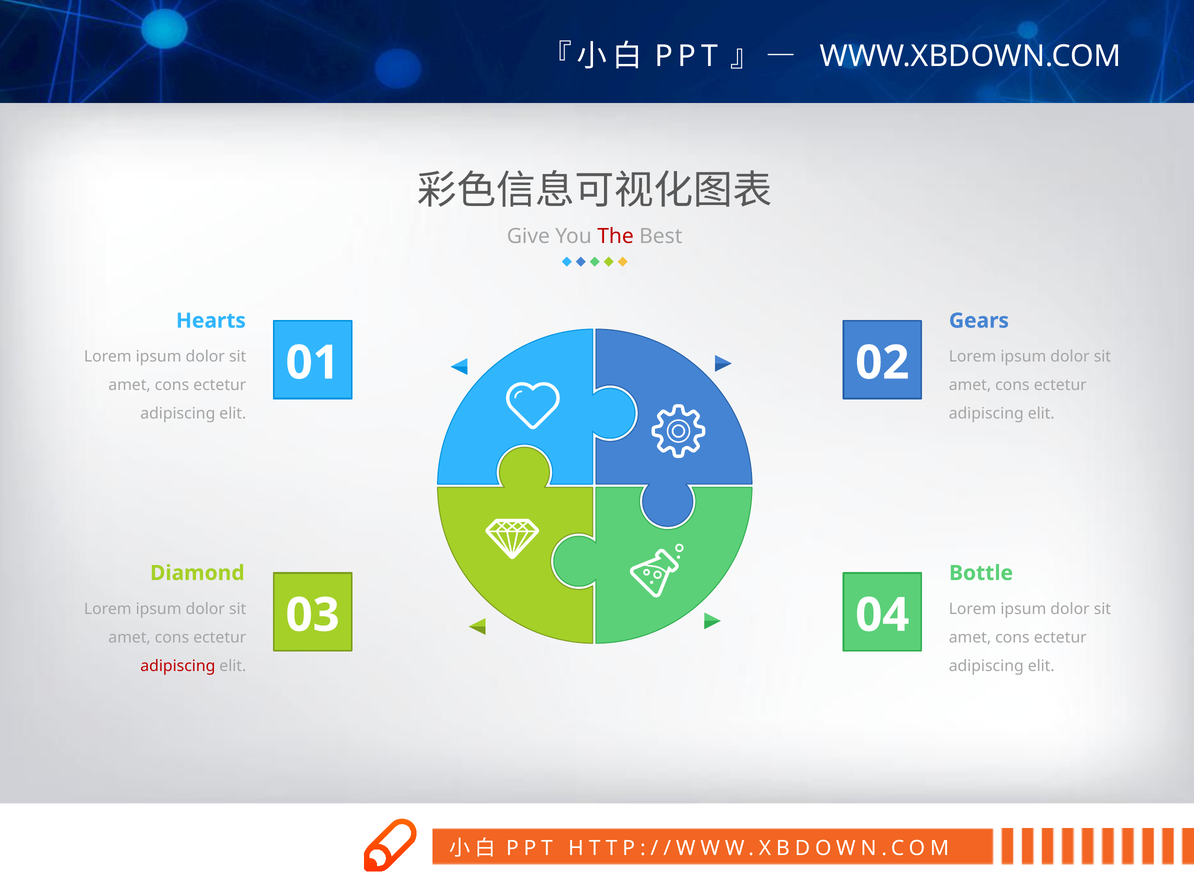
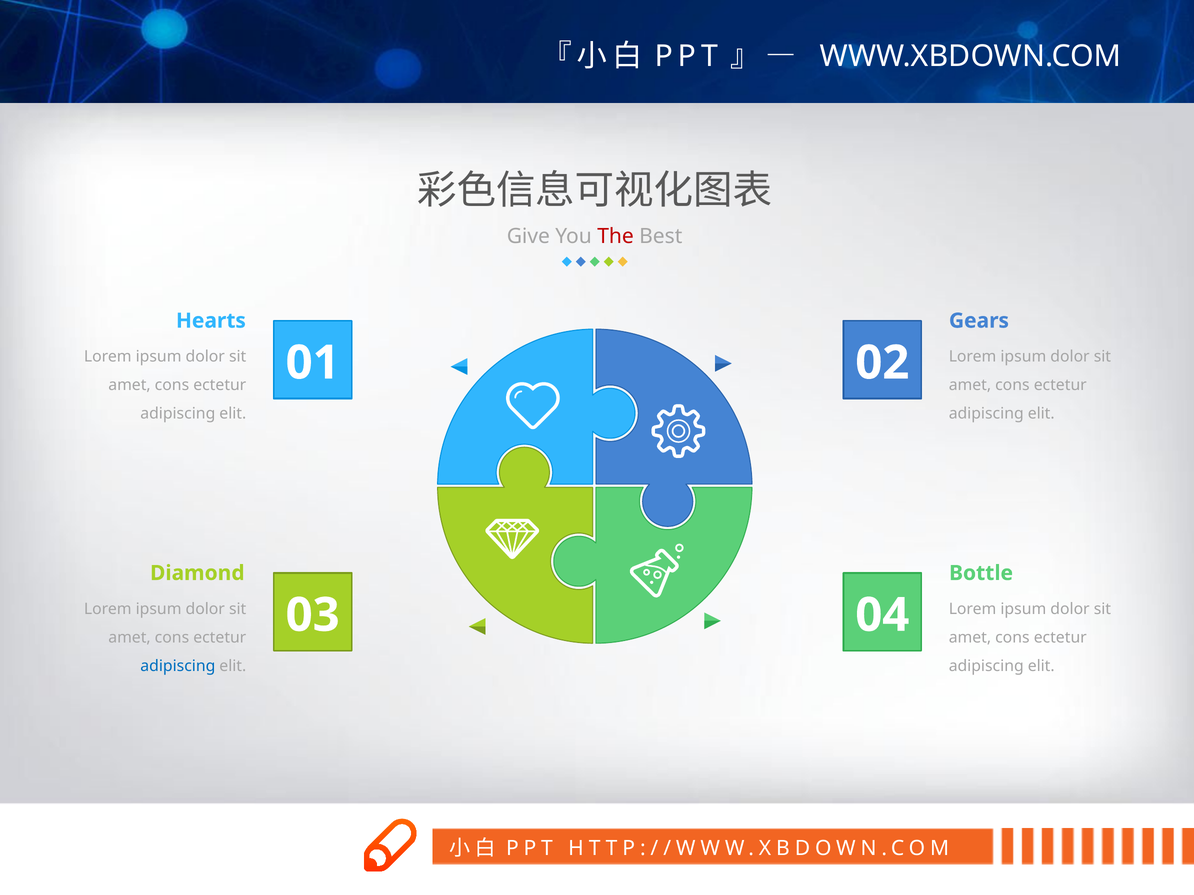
adipiscing colour: red -> blue (178, 666)
